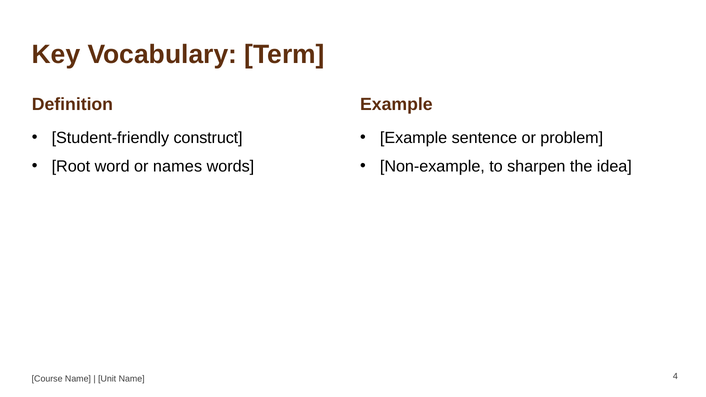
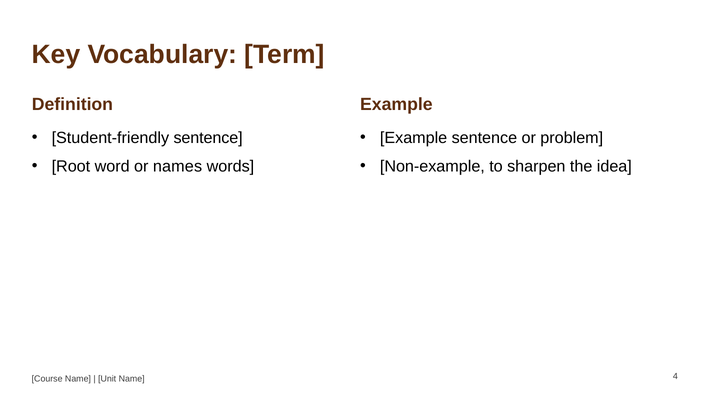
Student-friendly construct: construct -> sentence (208, 138)
